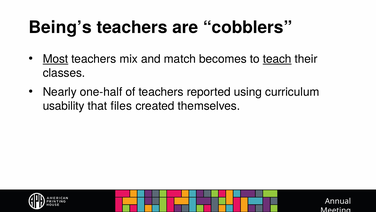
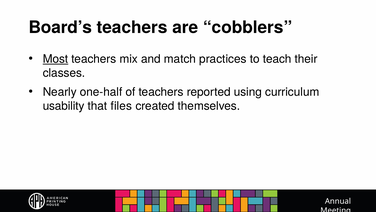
Being’s: Being’s -> Board’s (60, 27)
becomes: becomes -> practices (223, 59)
teach underline: present -> none (277, 59)
